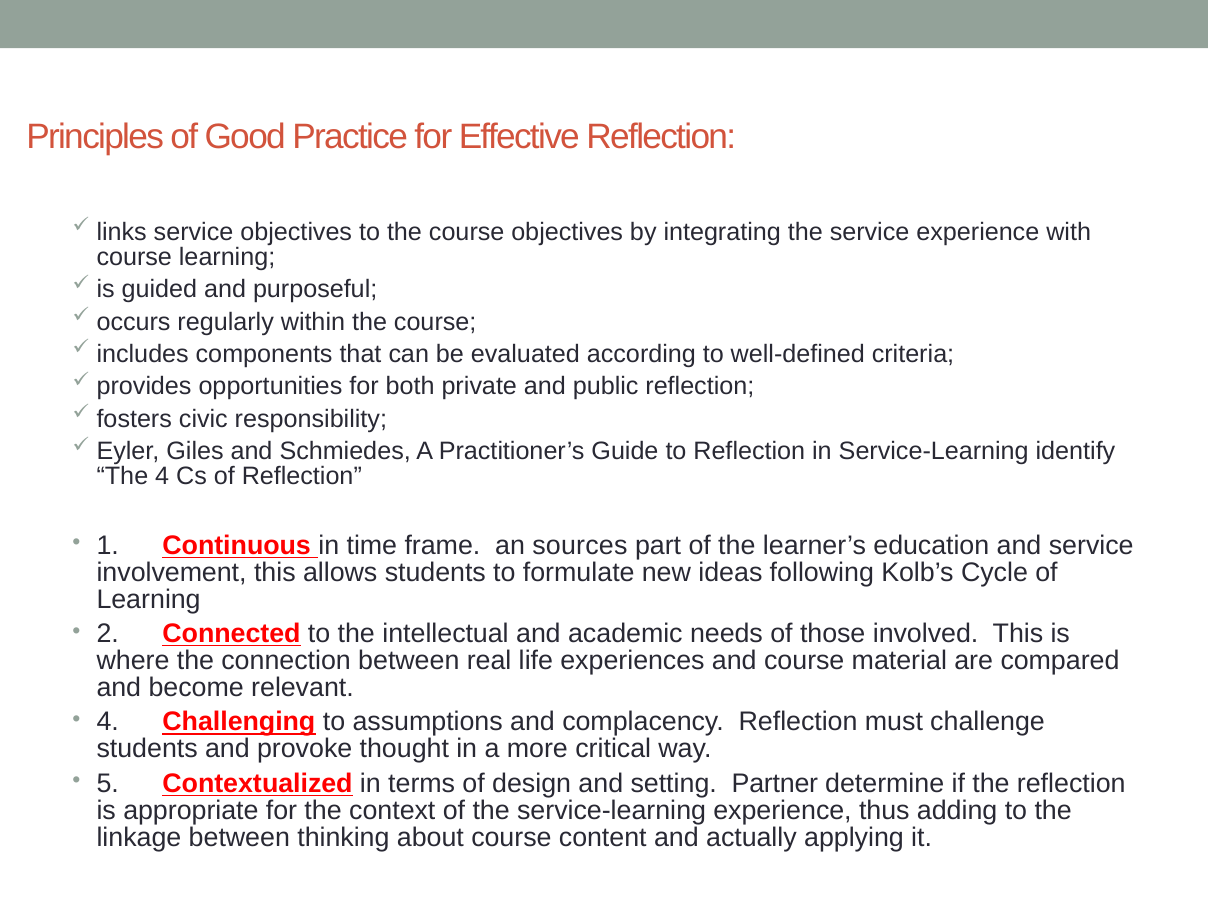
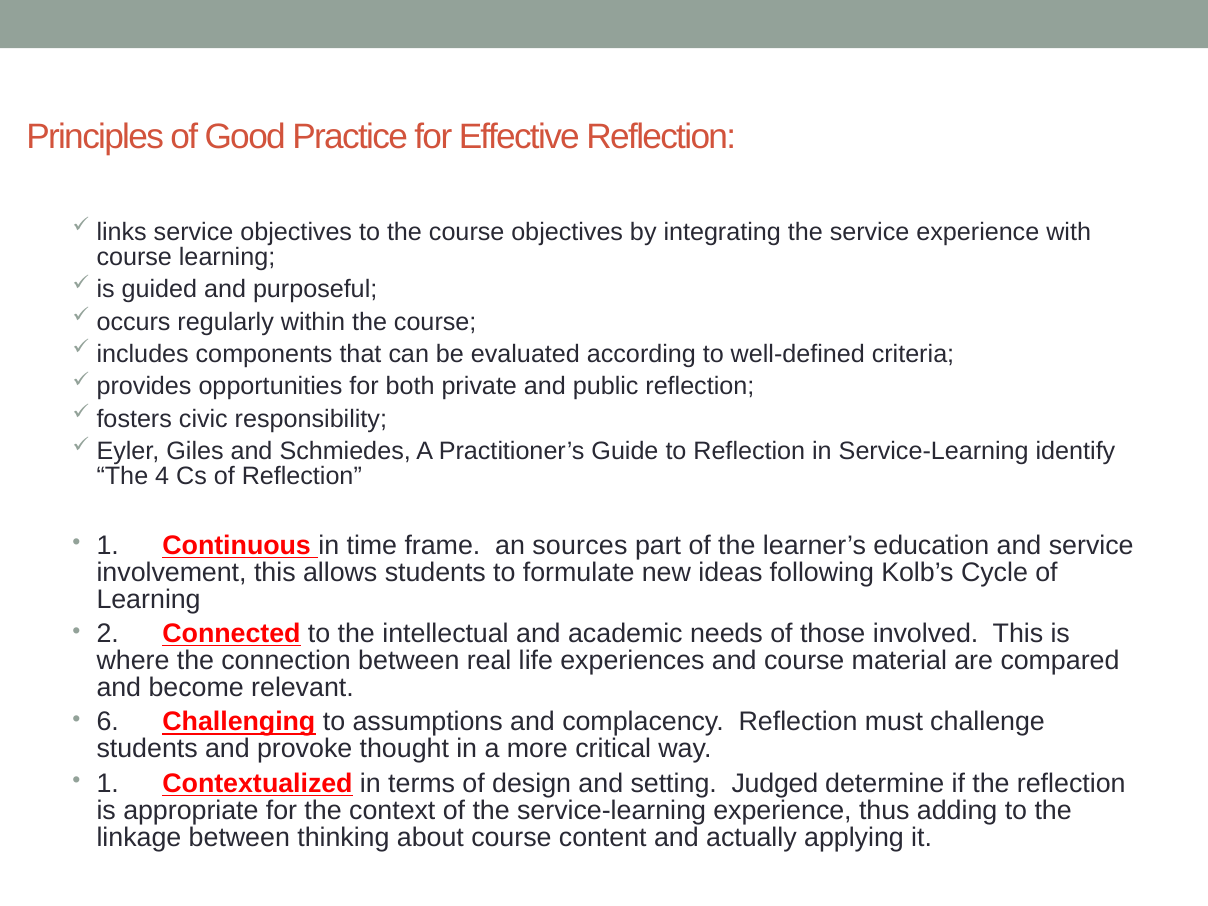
4: 4 -> 6 (108, 722)
5: 5 -> 1 (108, 784)
Partner: Partner -> Judged (775, 784)
